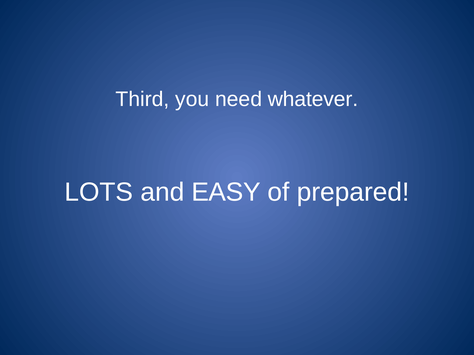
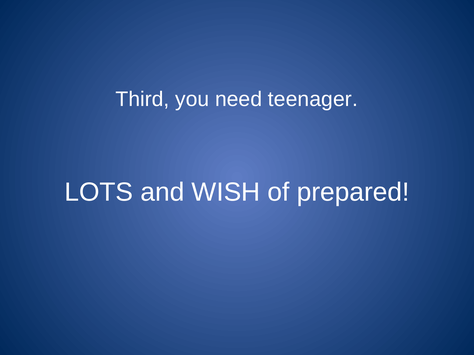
whatever: whatever -> teenager (313, 99)
EASY: EASY -> WISH (226, 193)
